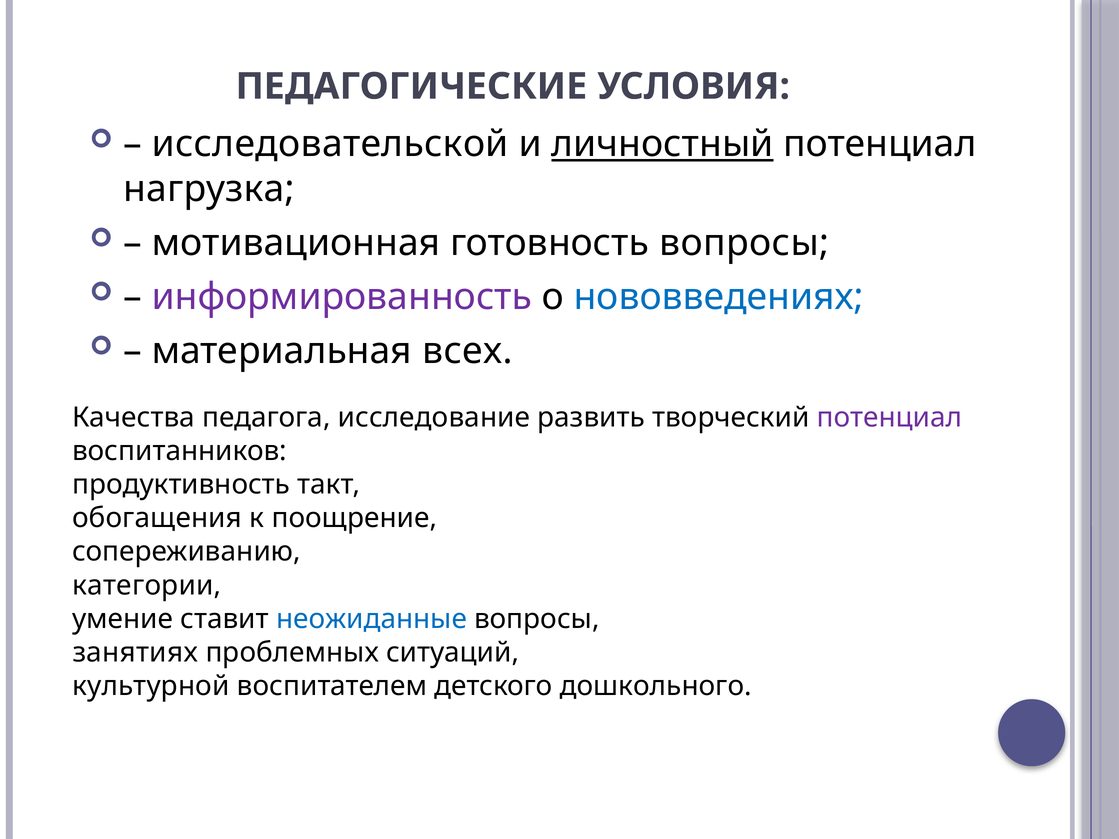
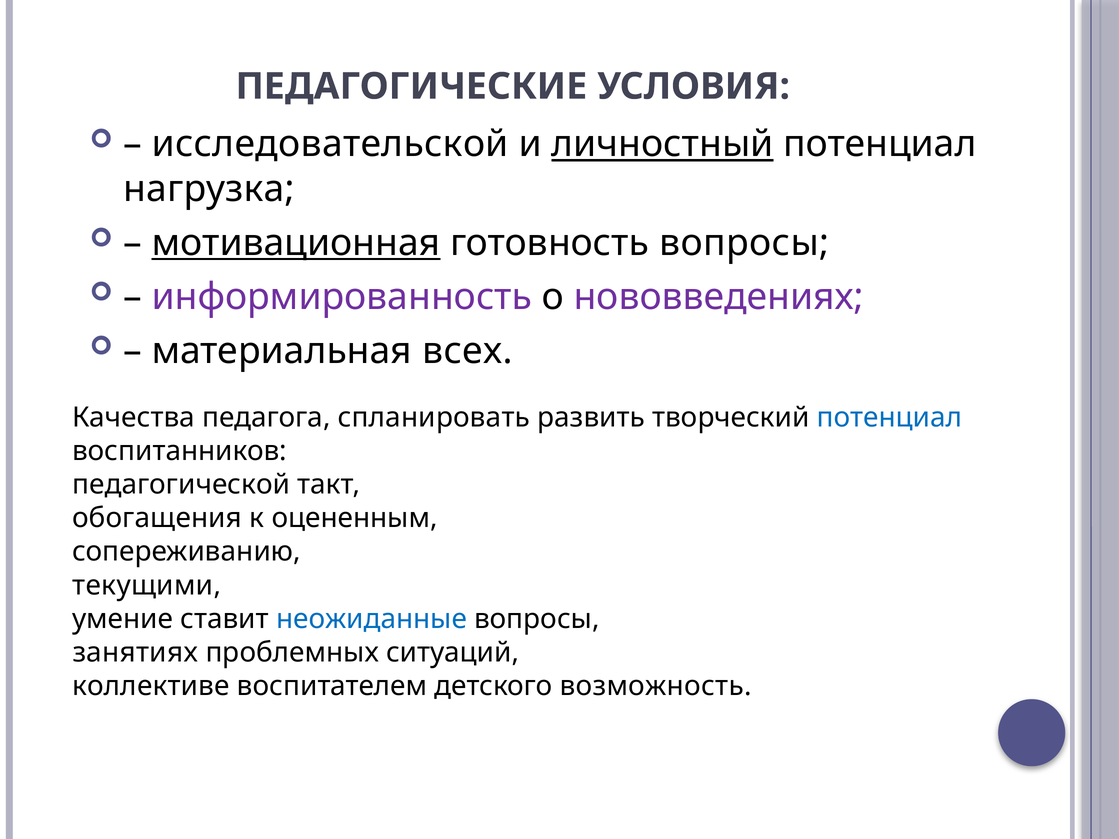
мотивационная underline: none -> present (296, 243)
нововведениях colour: blue -> purple (719, 297)
исследование: исследование -> спланировать (434, 418)
потенциал colour: purple -> blue (889, 418)
продуктивность: продуктивность -> педагогической (181, 485)
поощрение: поощрение -> оцененным (355, 518)
категории: категории -> текущими (147, 585)
культурной: культурной -> коллективе (151, 686)
дошкольного: дошкольного -> возможность (656, 686)
